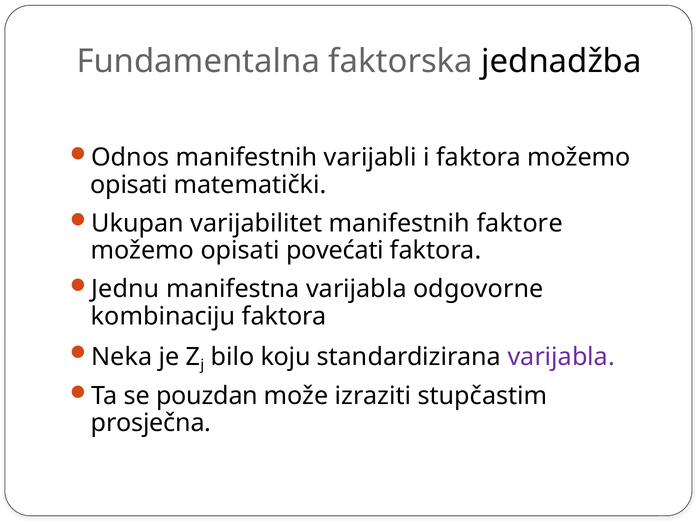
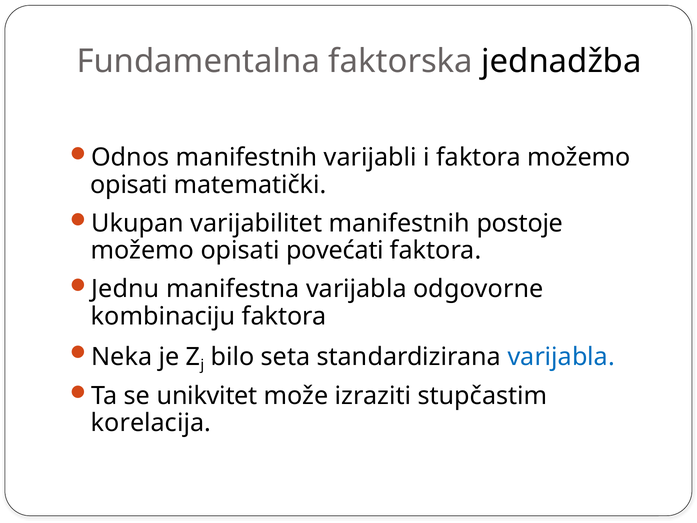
faktore: faktore -> postoje (520, 223)
koju: koju -> seta (286, 357)
varijabla colour: purple -> blue (561, 357)
pouzdan: pouzdan -> unikvitet (207, 396)
prosječna: prosječna -> korelacija (151, 423)
